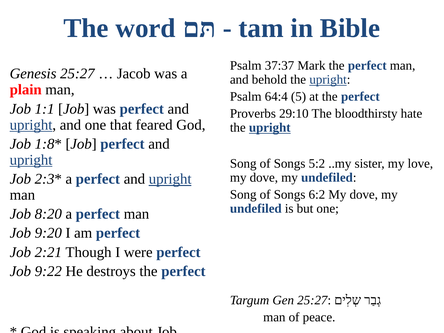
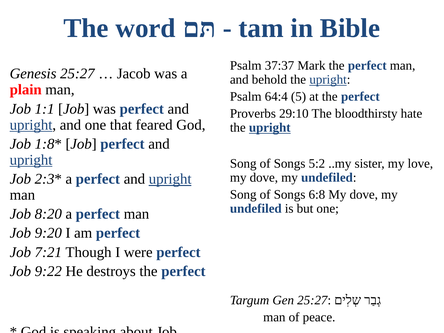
6:2: 6:2 -> 6:8 (317, 194)
2:21: 2:21 -> 7:21 (48, 252)
